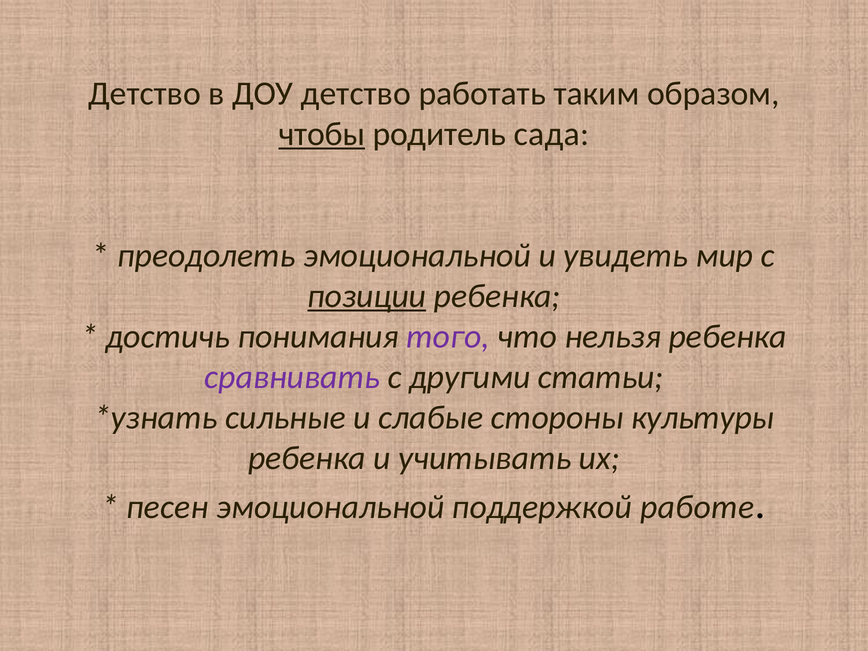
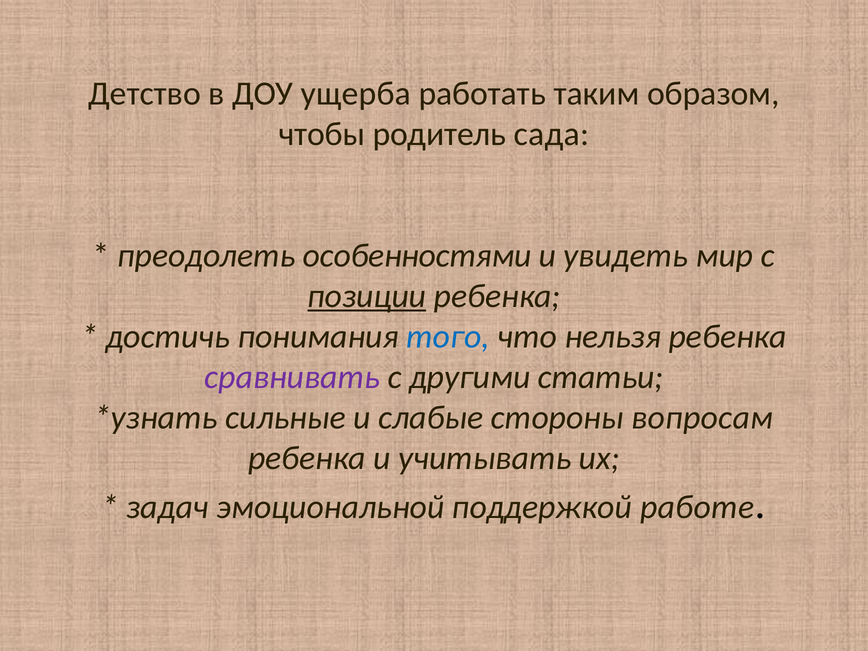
ДОУ детство: детство -> ущерба (356, 94)
чтобы underline: present -> none (322, 134)
преодолеть эмоциональной: эмоциональной -> особенностями (417, 256)
того colour: purple -> blue (448, 337)
культуры: культуры -> вопросам (702, 418)
песен: песен -> задач (167, 507)
